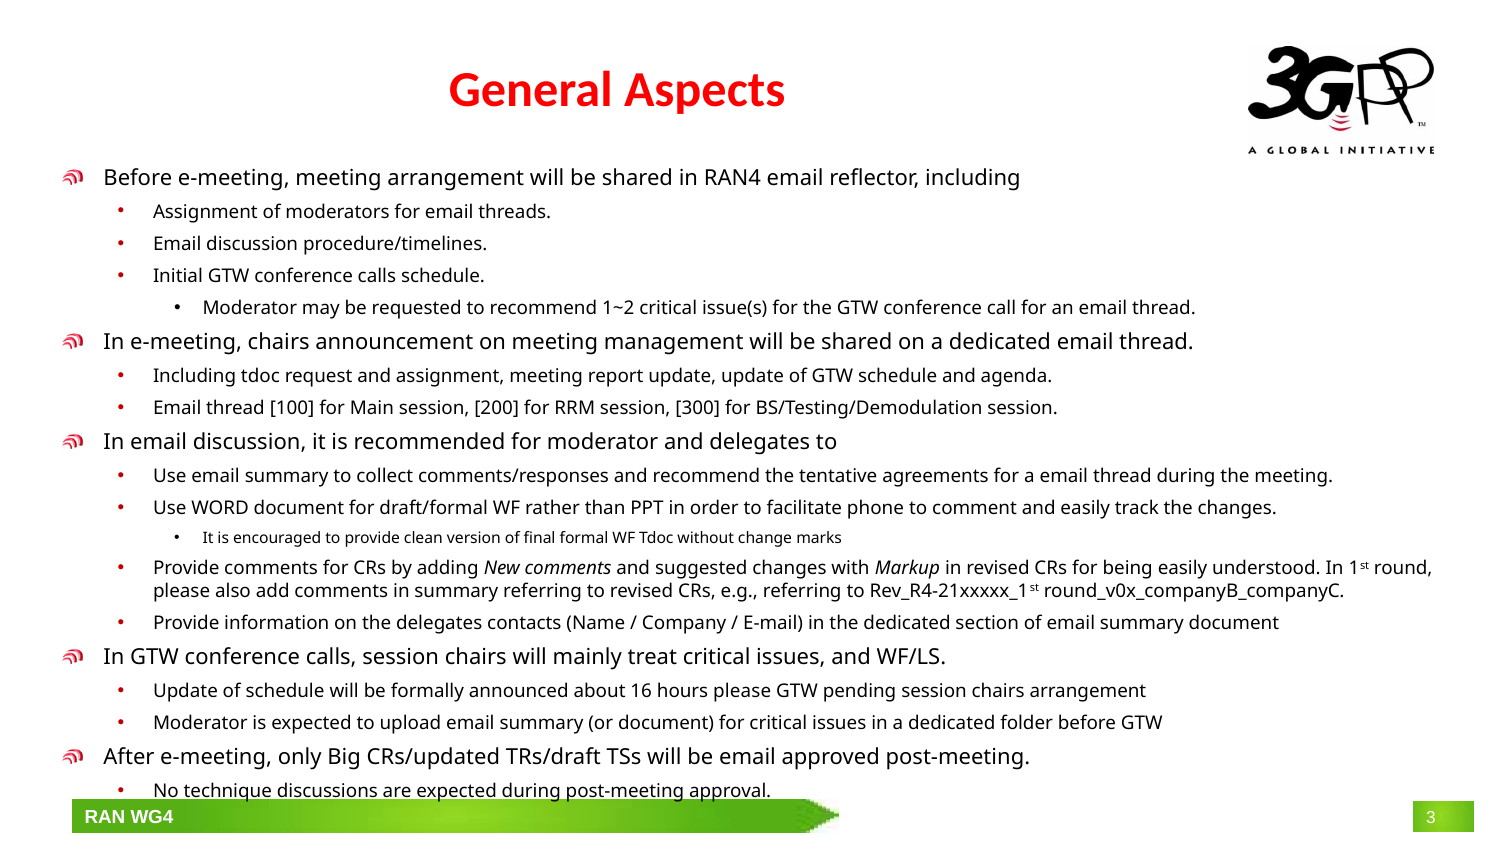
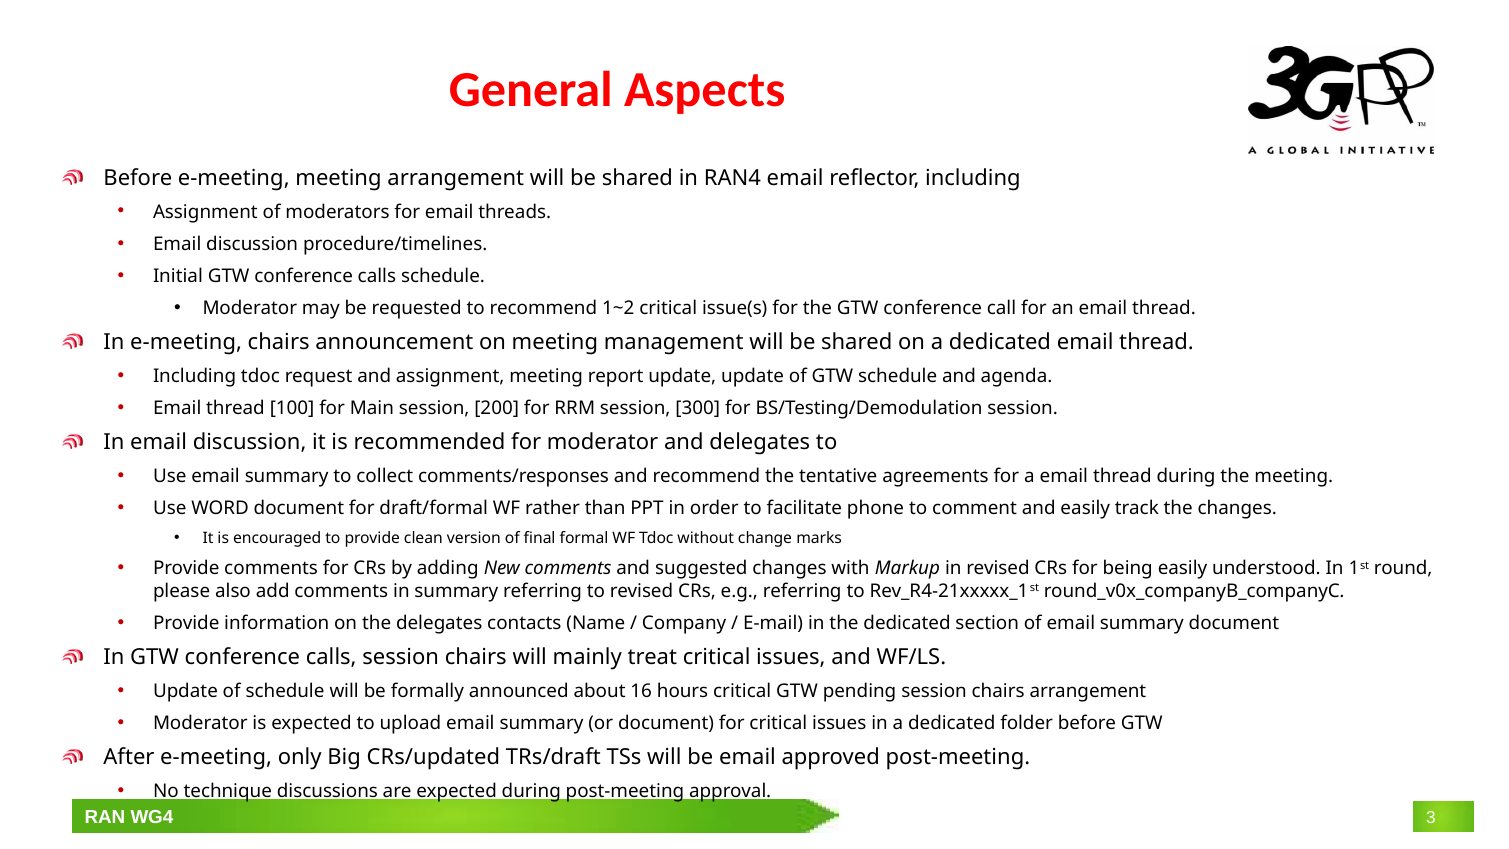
hours please: please -> critical (742, 691)
